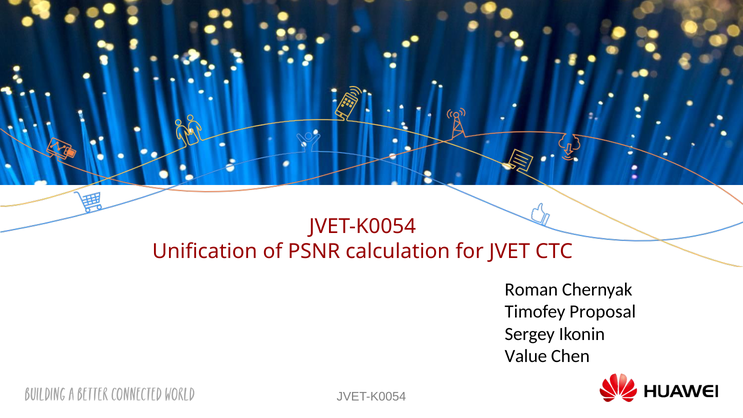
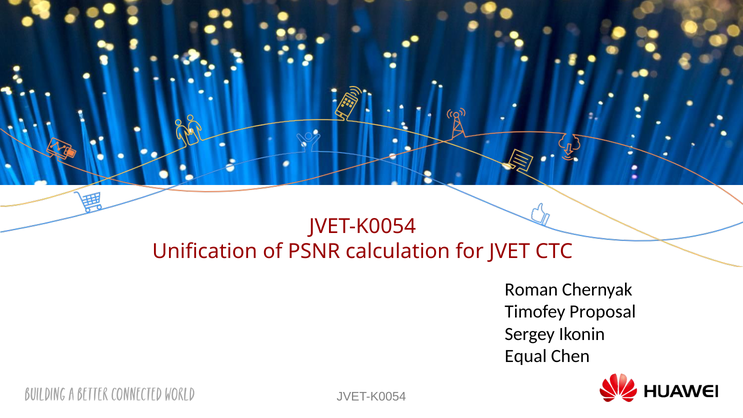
Value: Value -> Equal (526, 356)
